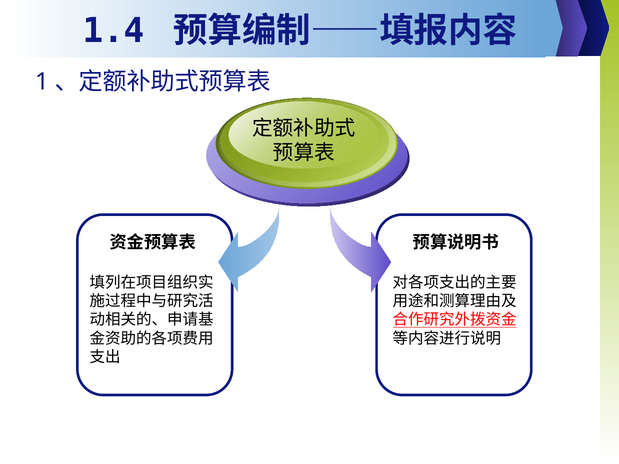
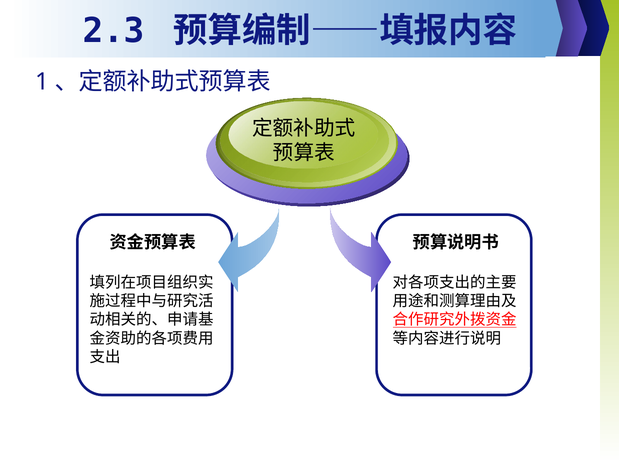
1.4: 1.4 -> 2.3 (114, 31)
